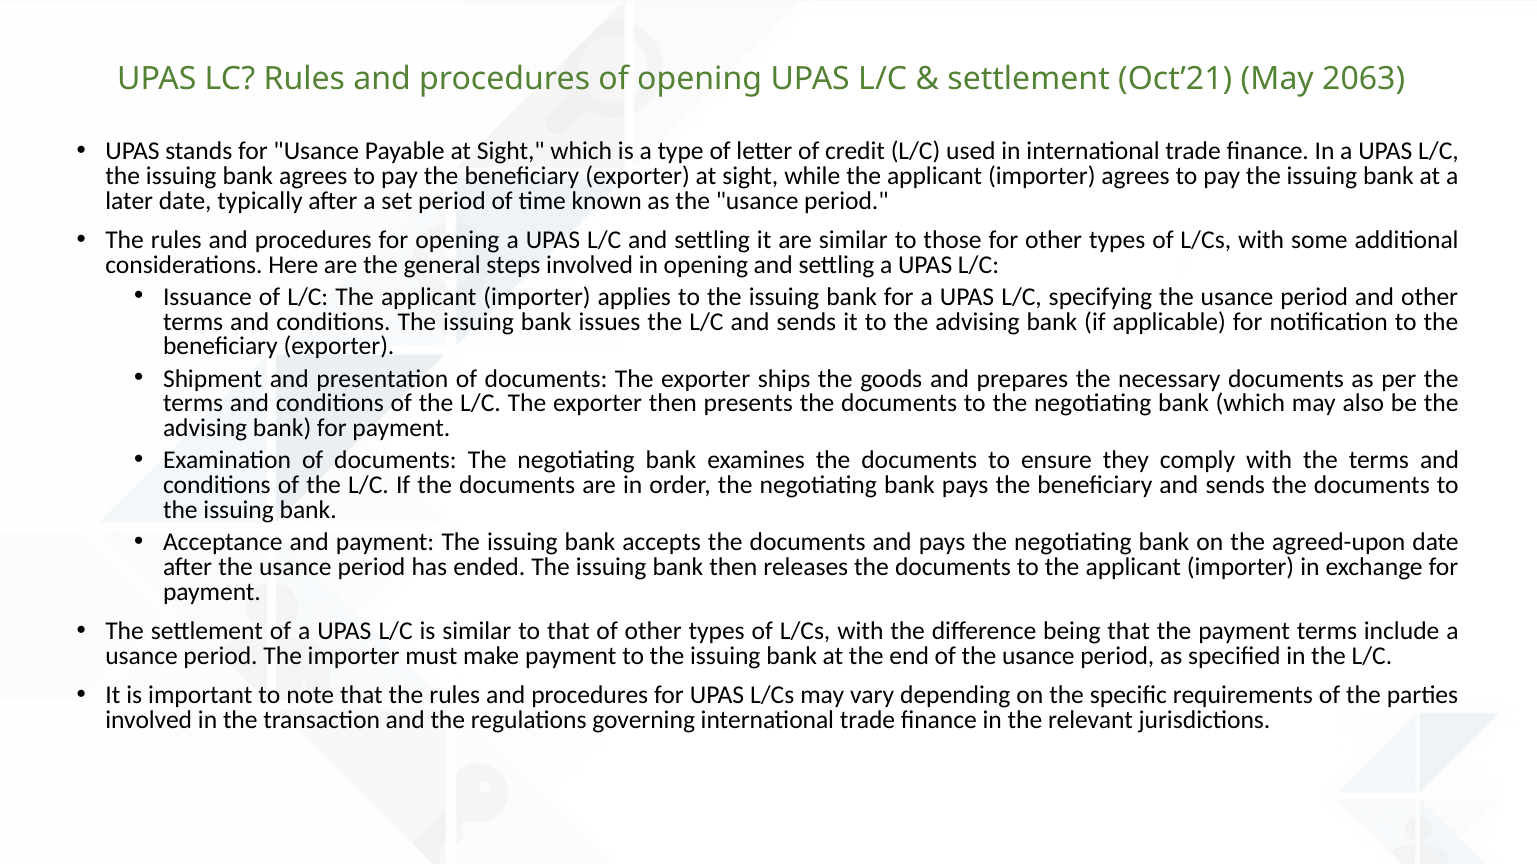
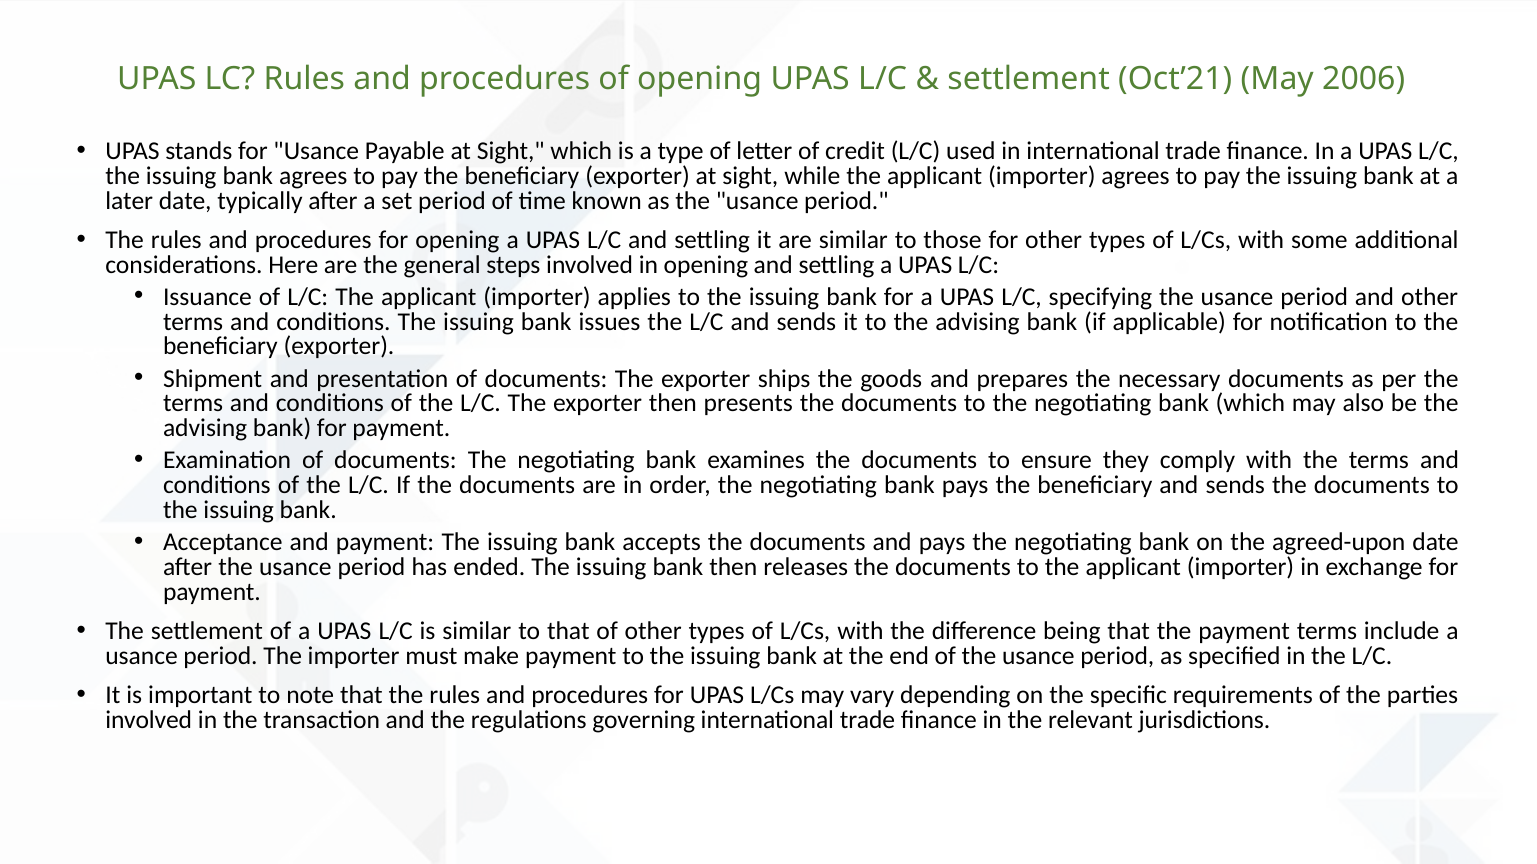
2063: 2063 -> 2006 (1364, 79)
